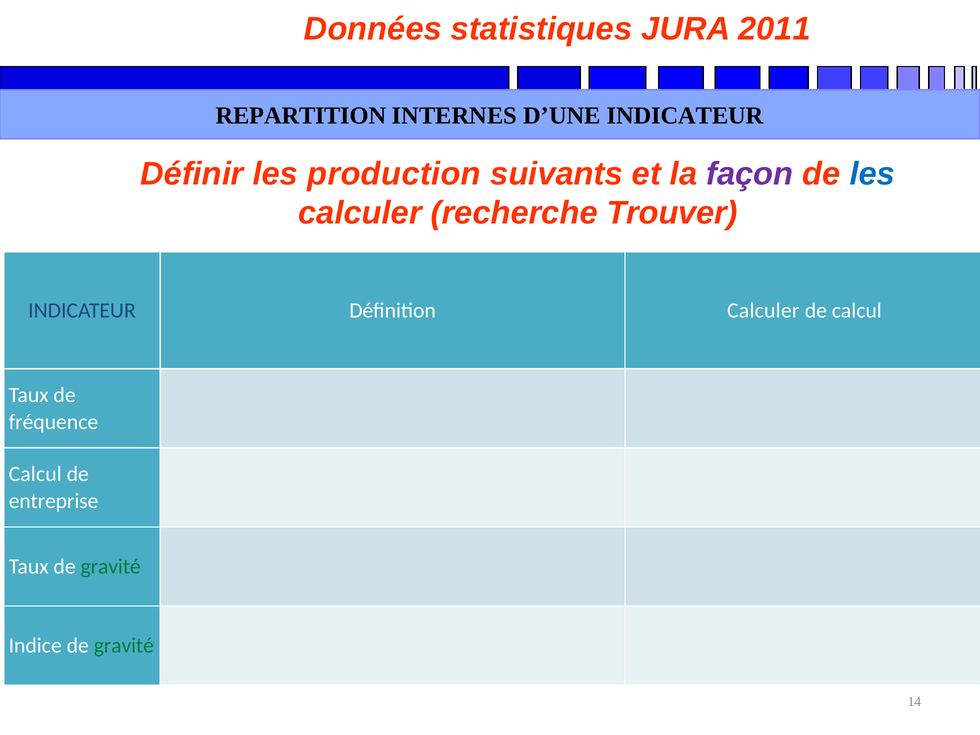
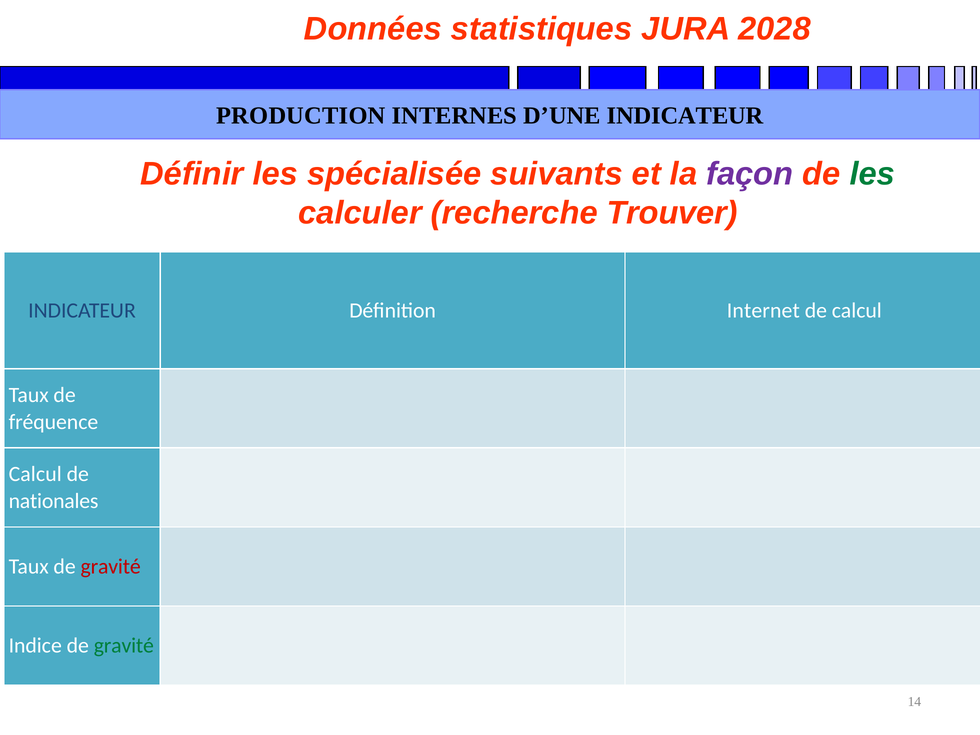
2011: 2011 -> 2028 (774, 29)
REPARTITION: REPARTITION -> PRODUCTION (301, 116)
production: production -> spécialisée (394, 174)
les colour: blue -> green (872, 174)
Définition Calculer: Calculer -> Internet (763, 311)
entreprise: entreprise -> nationales (54, 501)
gravité colour: green -> red (111, 567)
